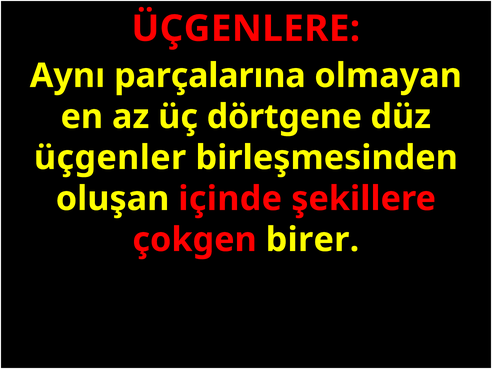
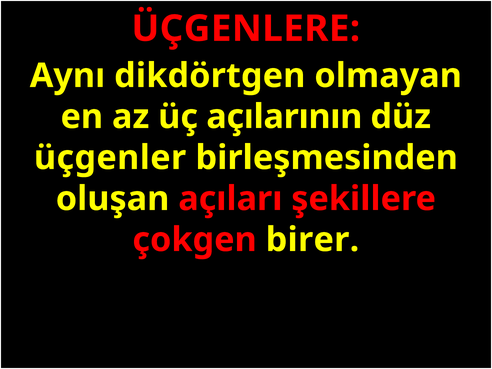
parçalarına: parçalarına -> dikdörtgen (210, 76)
dörtgene: dörtgene -> açılarının (284, 117)
içinde: içinde -> açıları (230, 199)
